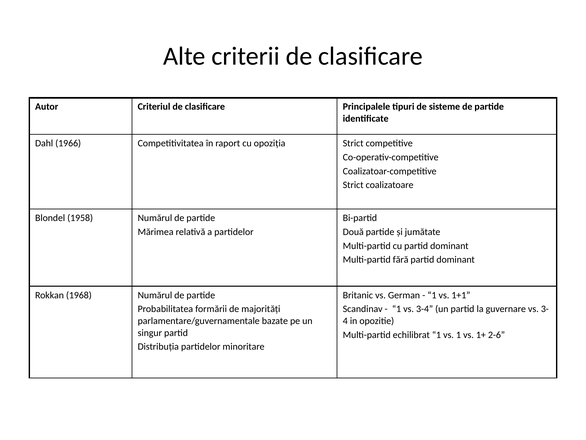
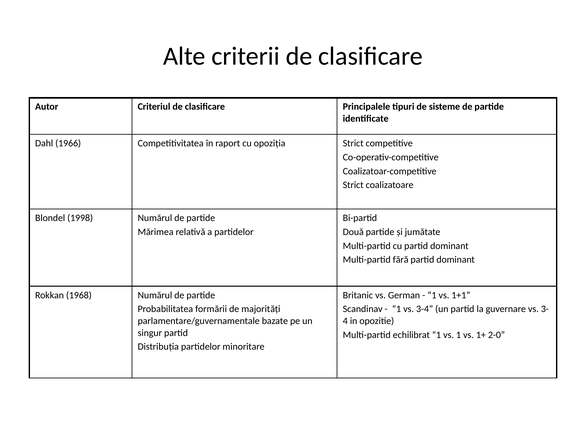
1958: 1958 -> 1998 (80, 218)
2-6: 2-6 -> 2-0 (497, 334)
